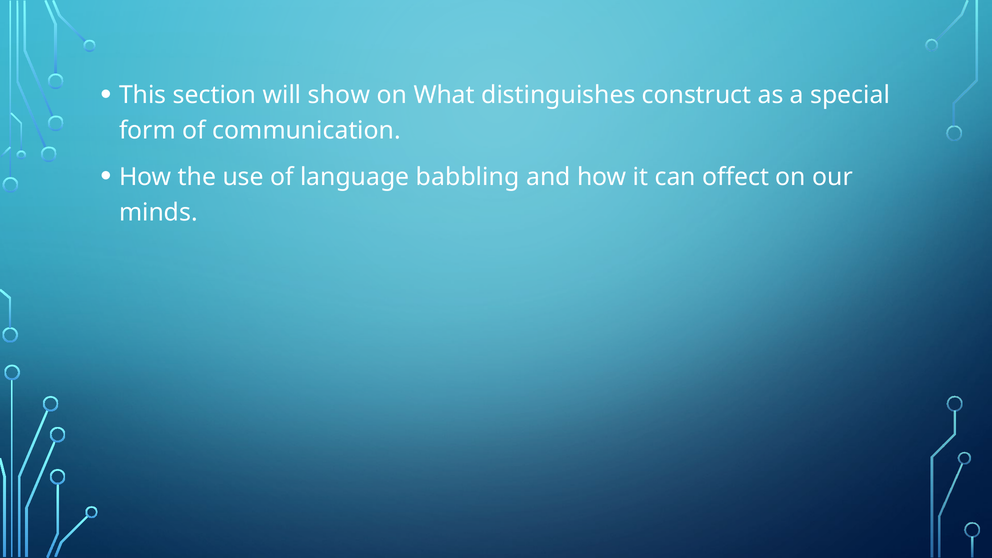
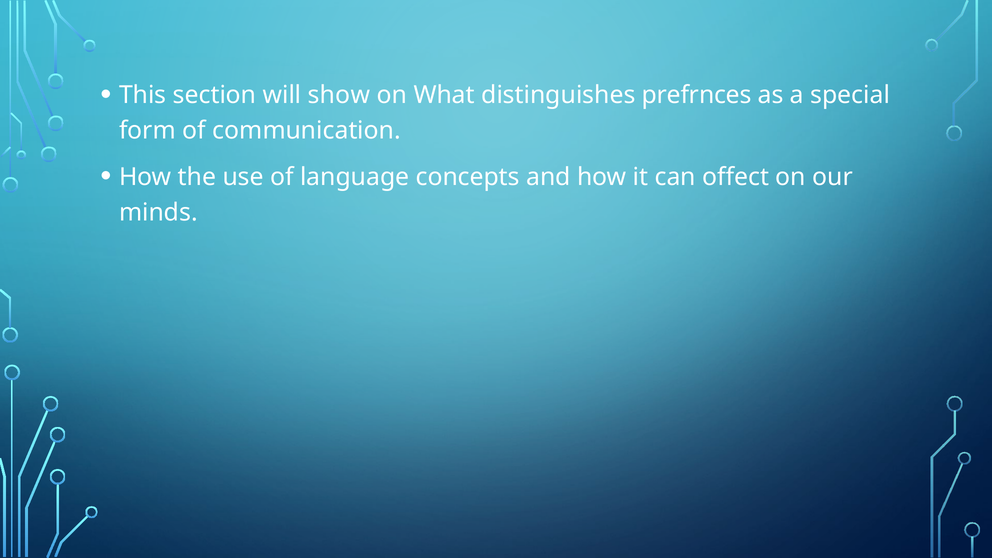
construct: construct -> prefrnces (697, 95)
babbling: babbling -> concepts (468, 177)
